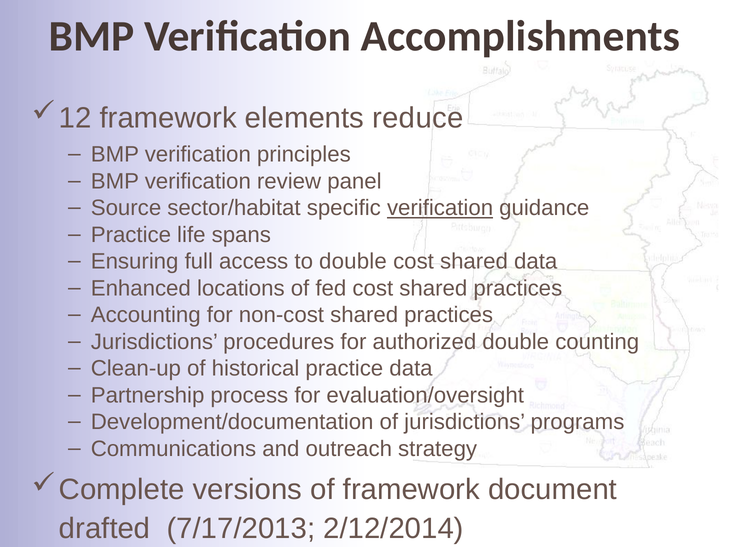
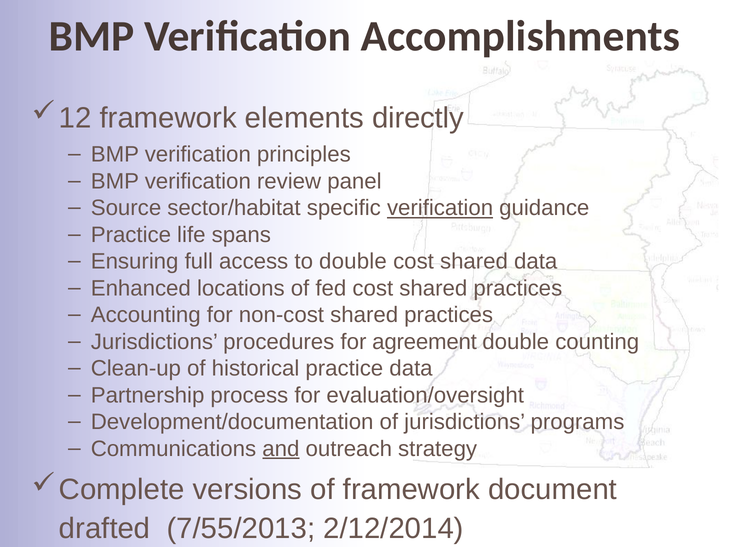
reduce: reduce -> directly (418, 118)
authorized: authorized -> agreement (425, 342)
and underline: none -> present (281, 448)
7/17/2013: 7/17/2013 -> 7/55/2013 (241, 528)
